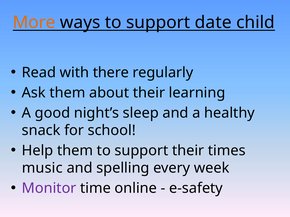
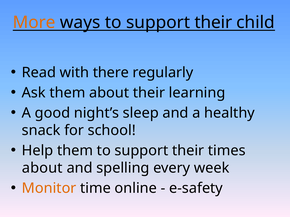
ways to support date: date -> their (213, 22)
music: music -> about (42, 168)
Monitor colour: purple -> orange (49, 189)
